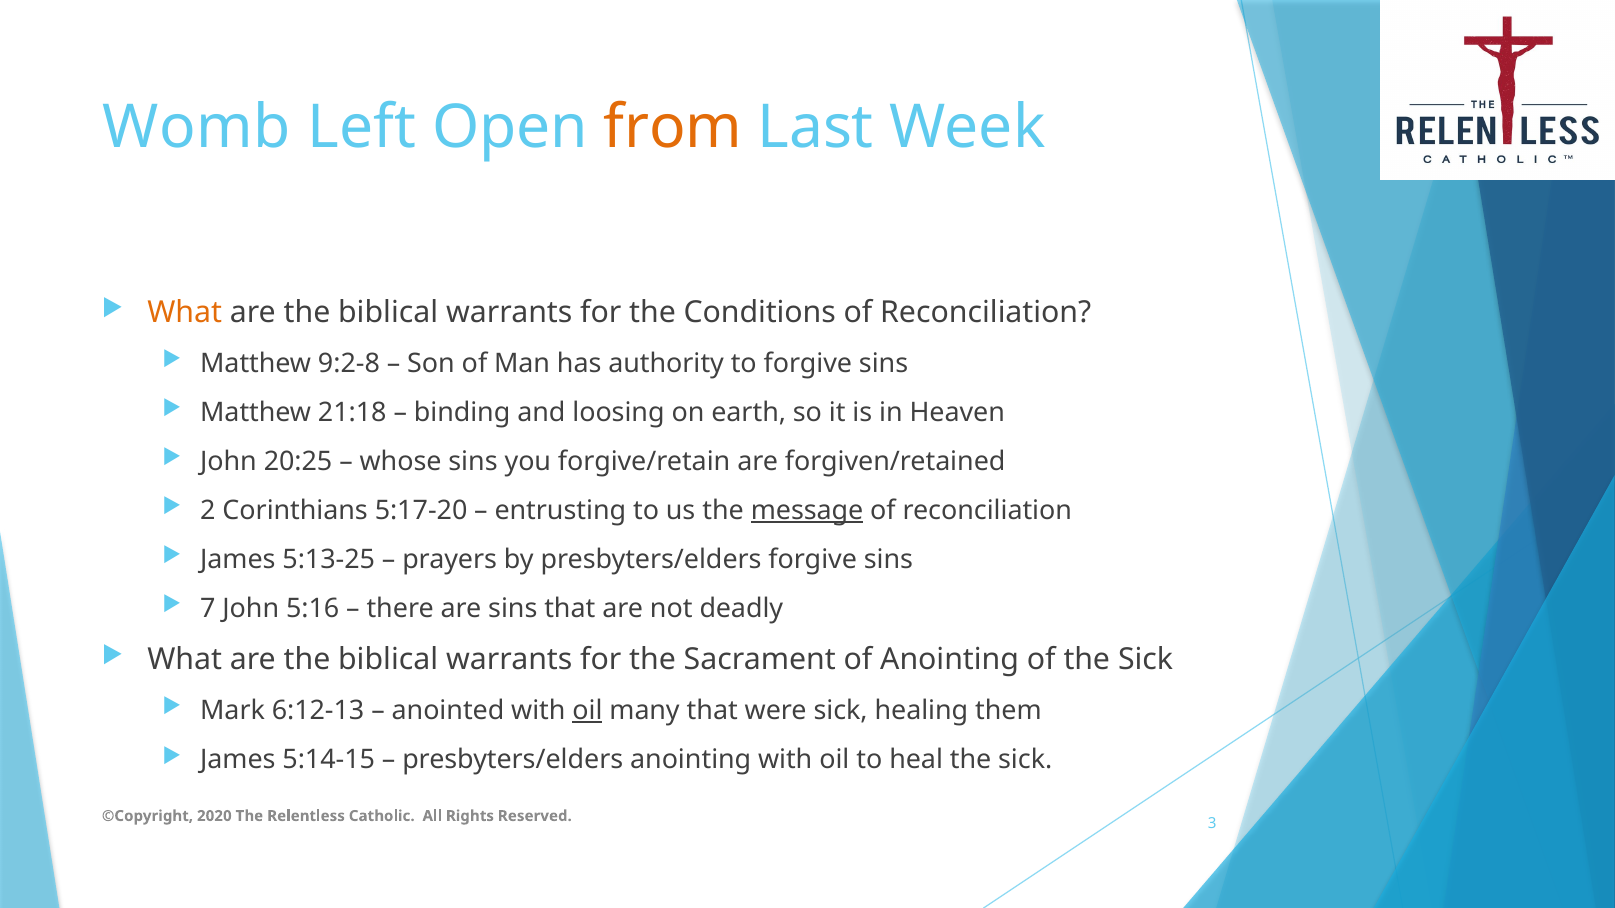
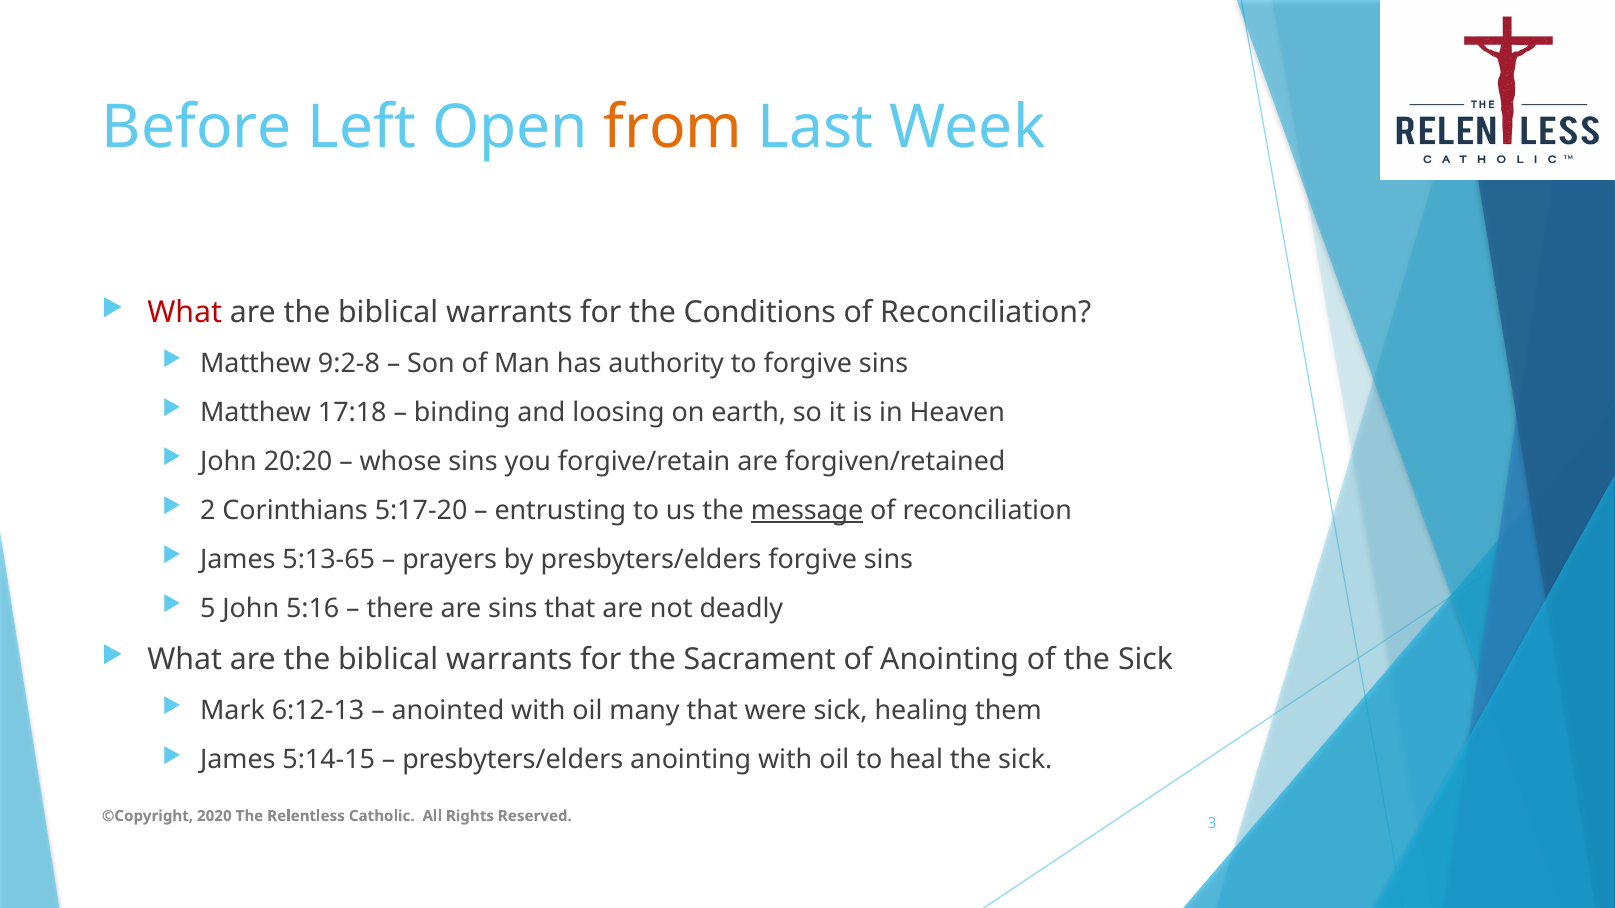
Womb: Womb -> Before (197, 127)
What colour: orange -> red (185, 313)
21:18: 21:18 -> 17:18 (352, 412)
20:25: 20:25 -> 20:20 (298, 462)
5:13-25: 5:13-25 -> 5:13-65 (329, 560)
7: 7 -> 5 (208, 609)
oil underline: present -> none (587, 711)
